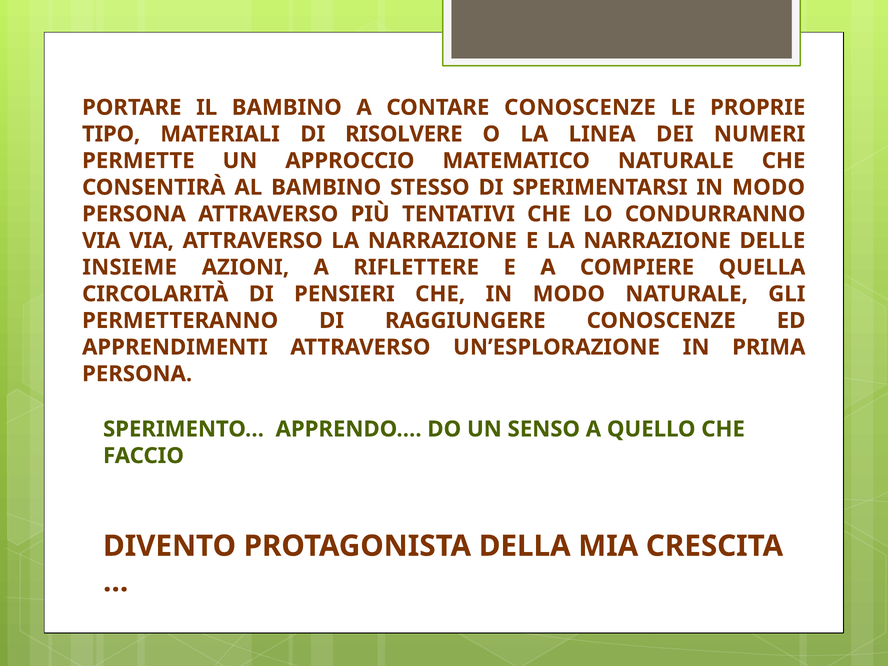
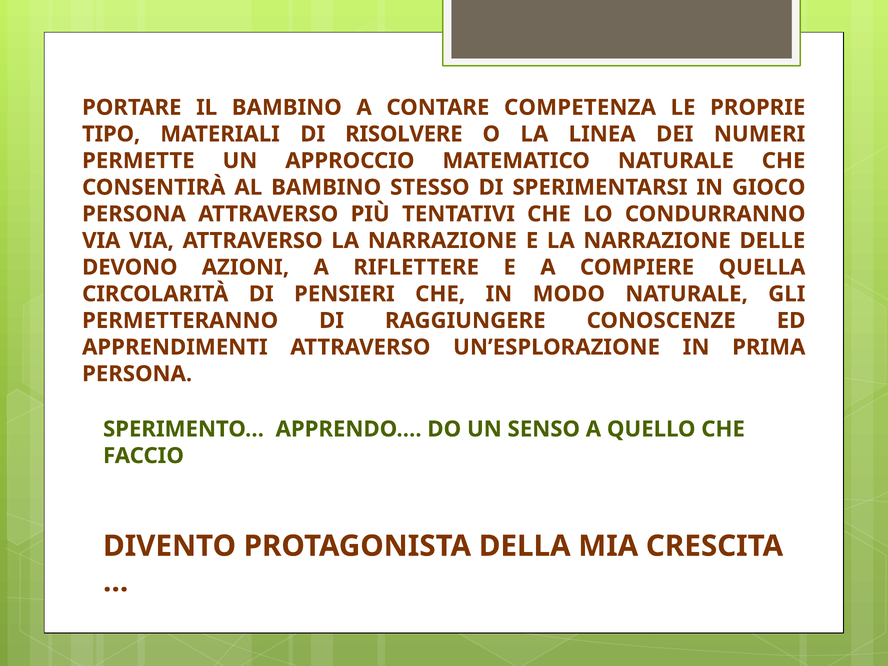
CONTARE CONOSCENZE: CONOSCENZE -> COMPETENZA (580, 107)
SPERIMENTARSI IN MODO: MODO -> GIOCO (769, 187)
INSIEME: INSIEME -> DEVONO (130, 267)
